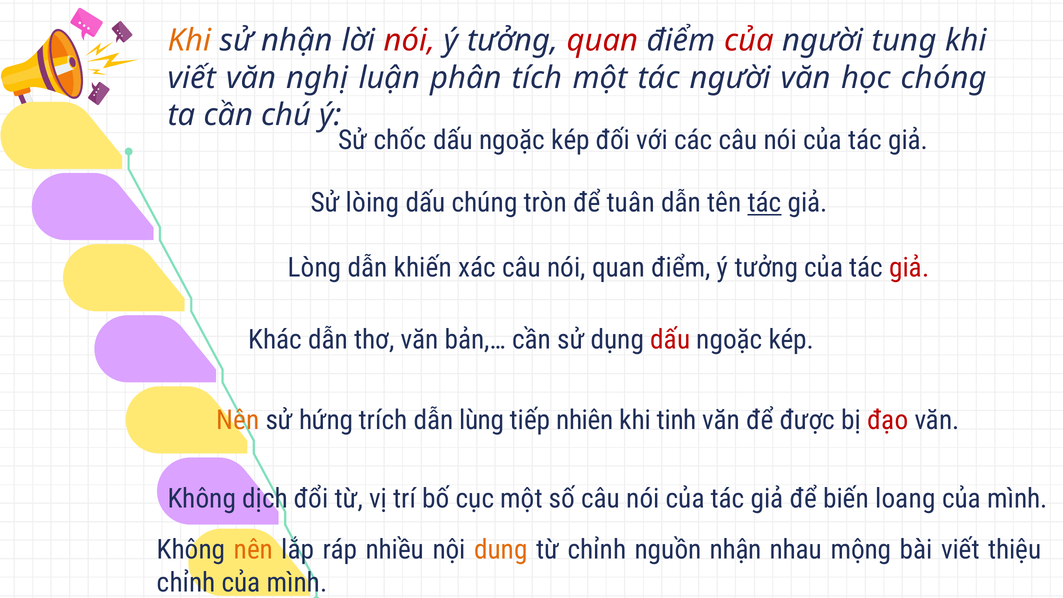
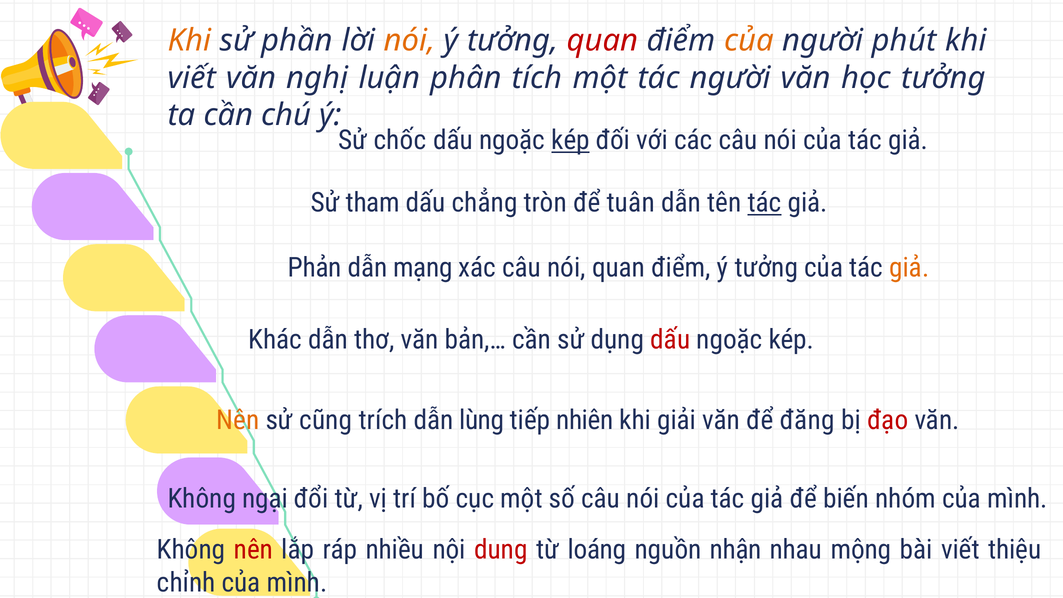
sử nhận: nhận -> phần (297, 41)
nói colour: red -> orange (410, 41)
của colour: red -> orange (749, 41)
tung: tung -> phút (904, 41)
học chóng: chóng -> tưởng (944, 78)
kép underline: none -> present (570, 140)
lòing: lòing -> tham (373, 203)
chúng: chúng -> chẳng (485, 203)
Lòng: Lòng -> Phản (315, 268)
khiến: khiến -> mạng (423, 268)
giả colour: red -> orange (909, 268)
hứng: hứng -> cũng (326, 420)
tinh: tinh -> giải (677, 420)
được: được -> đăng (807, 420)
dịch: dịch -> ngại (265, 499)
loang: loang -> nhóm (905, 499)
nên colour: orange -> red (253, 550)
dung colour: orange -> red (501, 550)
từ chỉnh: chỉnh -> loáng (597, 550)
